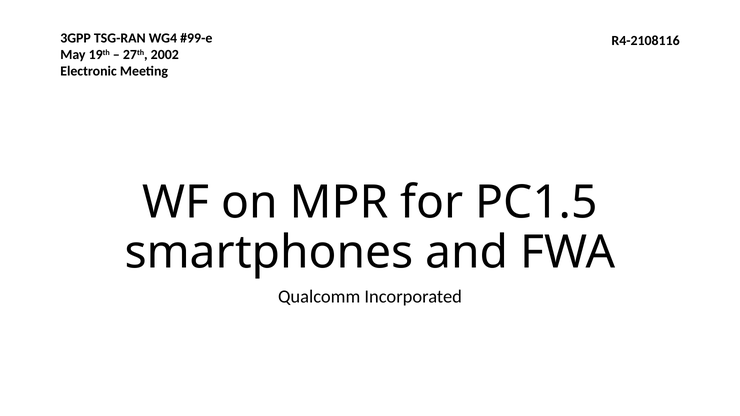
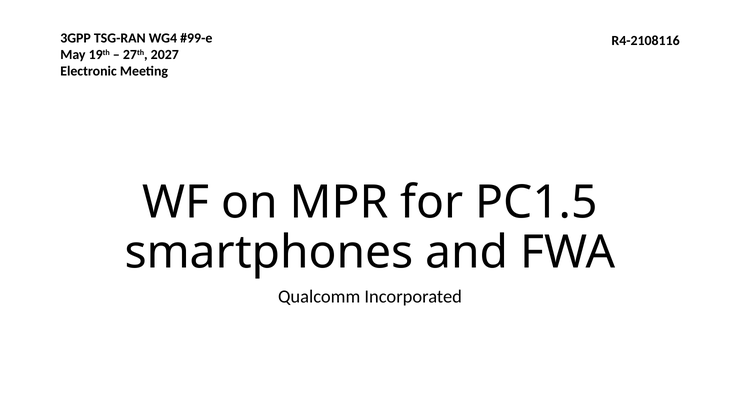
2002: 2002 -> 2027 (165, 55)
